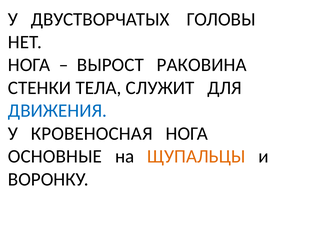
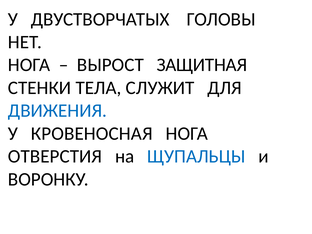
РАКОВИНА: РАКОВИНА -> ЗАЩИТНАЯ (202, 65)
ОСНОВНЫЕ: ОСНОВНЫЕ -> ОТВЕРСТИЯ (55, 156)
ЩУПАЛЬЦЫ colour: orange -> blue (196, 156)
